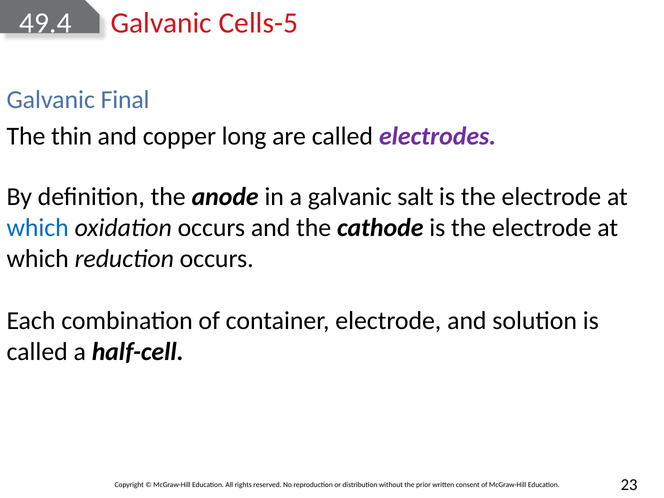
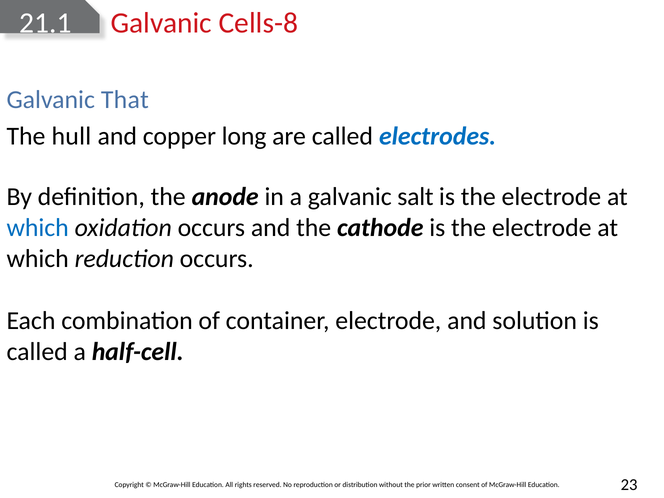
49.4: 49.4 -> 21.1 (45, 23)
Cells-5: Cells-5 -> Cells-8 (258, 23)
Final: Final -> That (125, 100)
thin: thin -> hull (71, 136)
electrodes colour: purple -> blue (438, 136)
